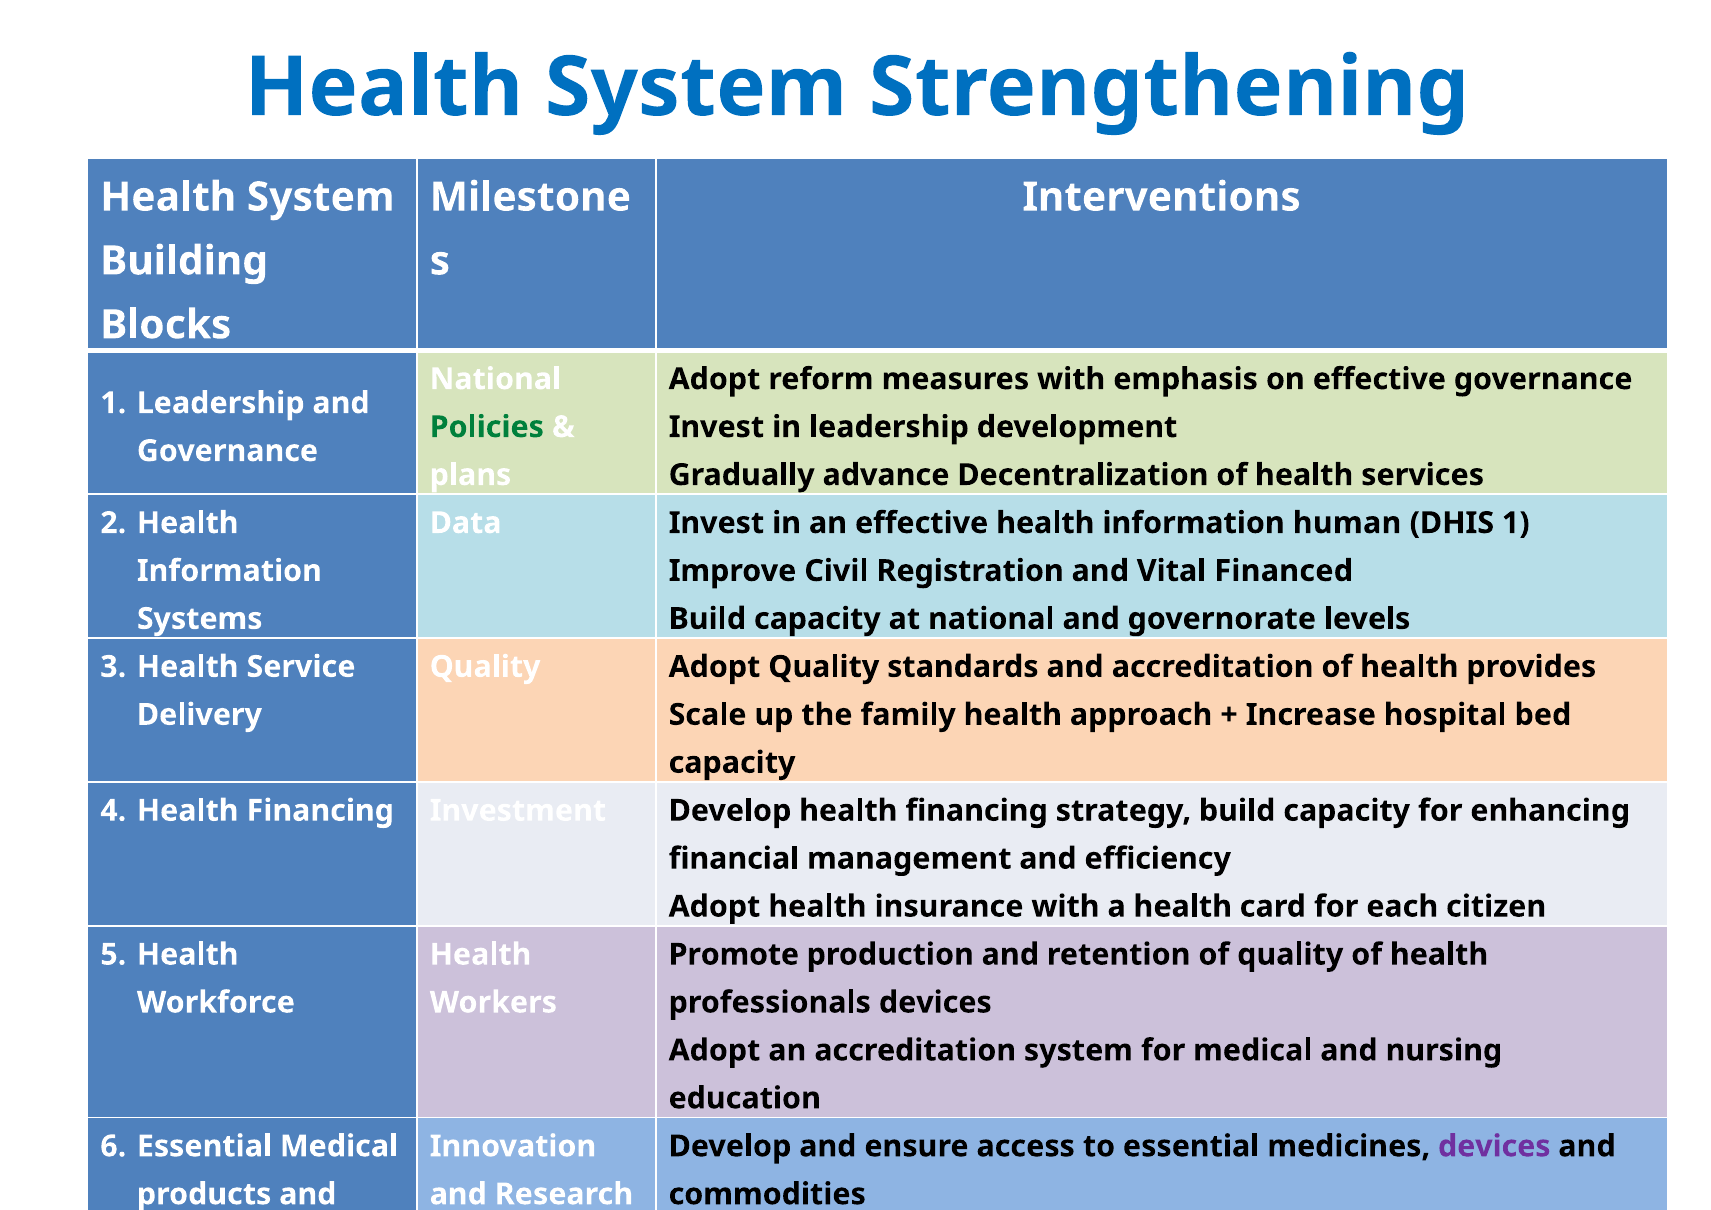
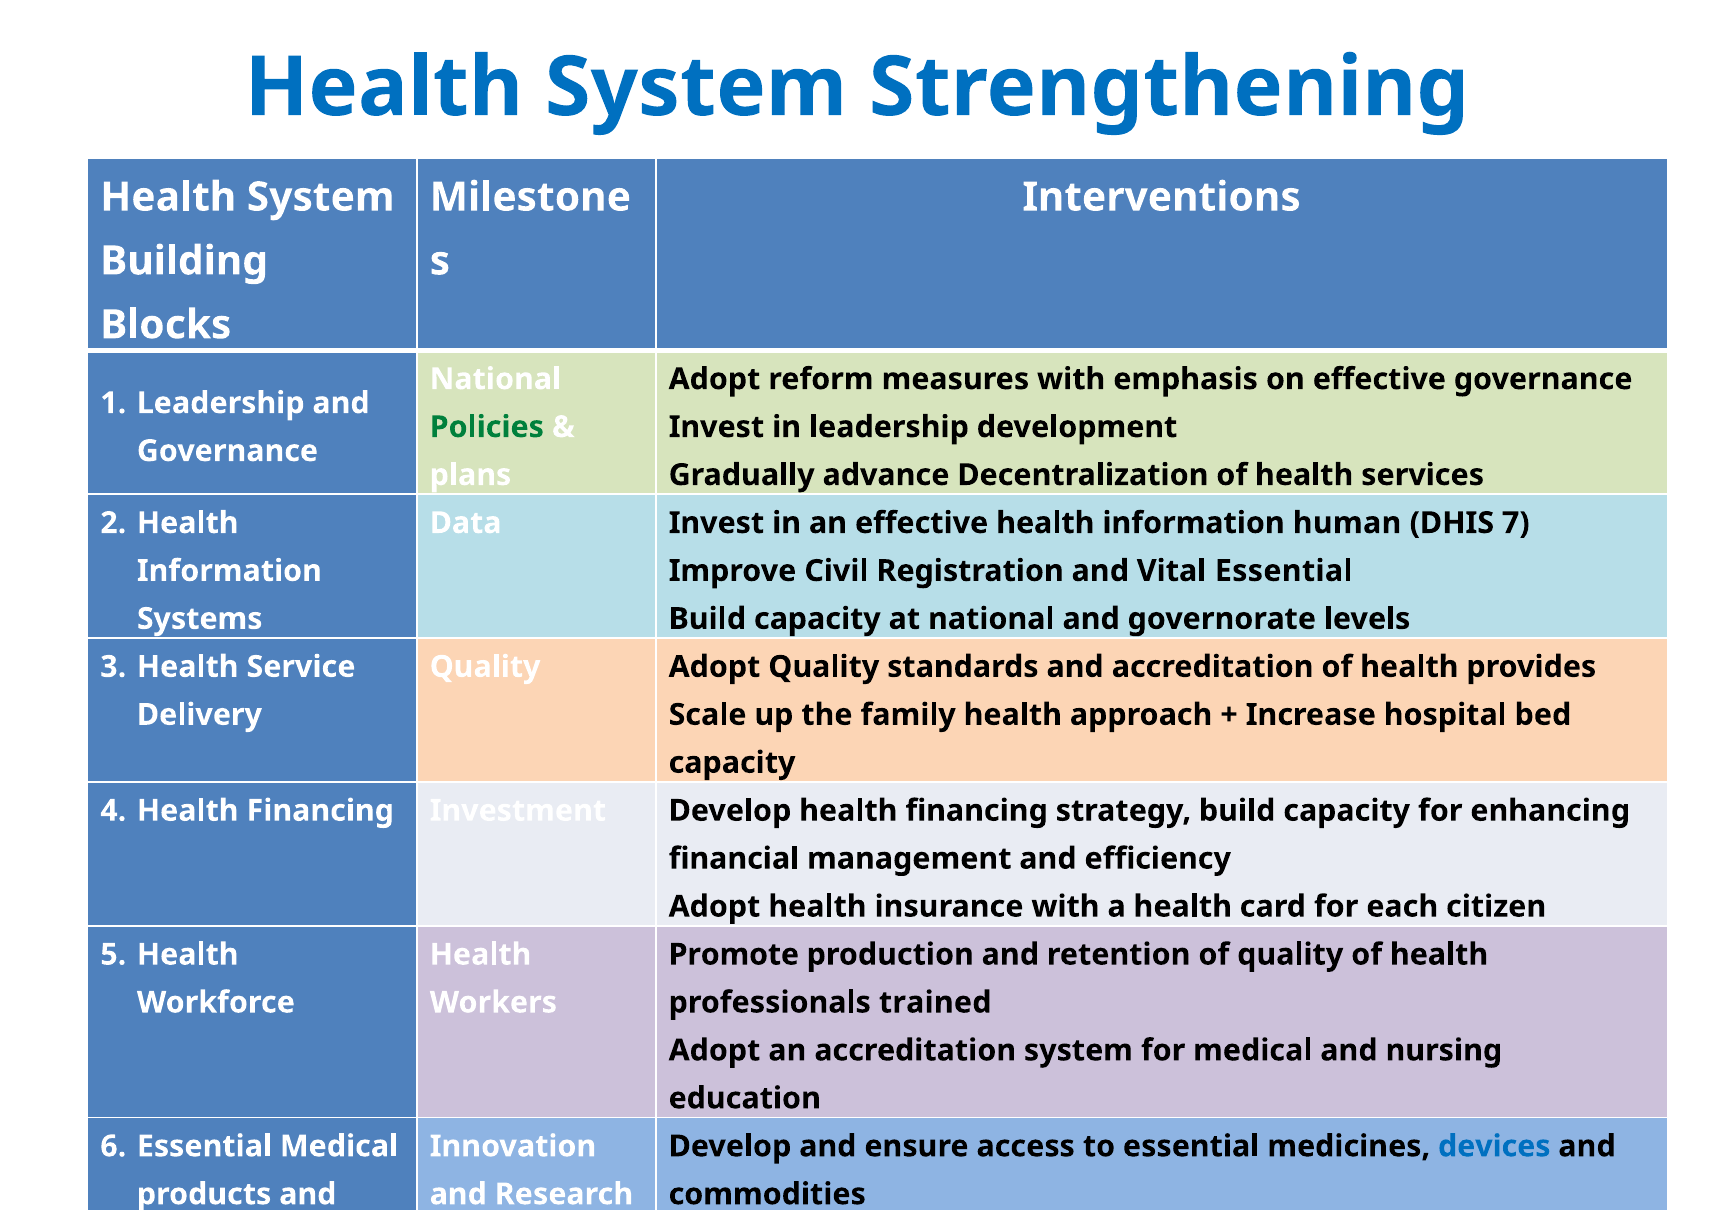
DHIS 1: 1 -> 7 (1516, 523)
Vital Financed: Financed -> Essential (1284, 571)
professionals devices: devices -> trained (935, 1002)
devices colour: purple -> blue (1494, 1146)
